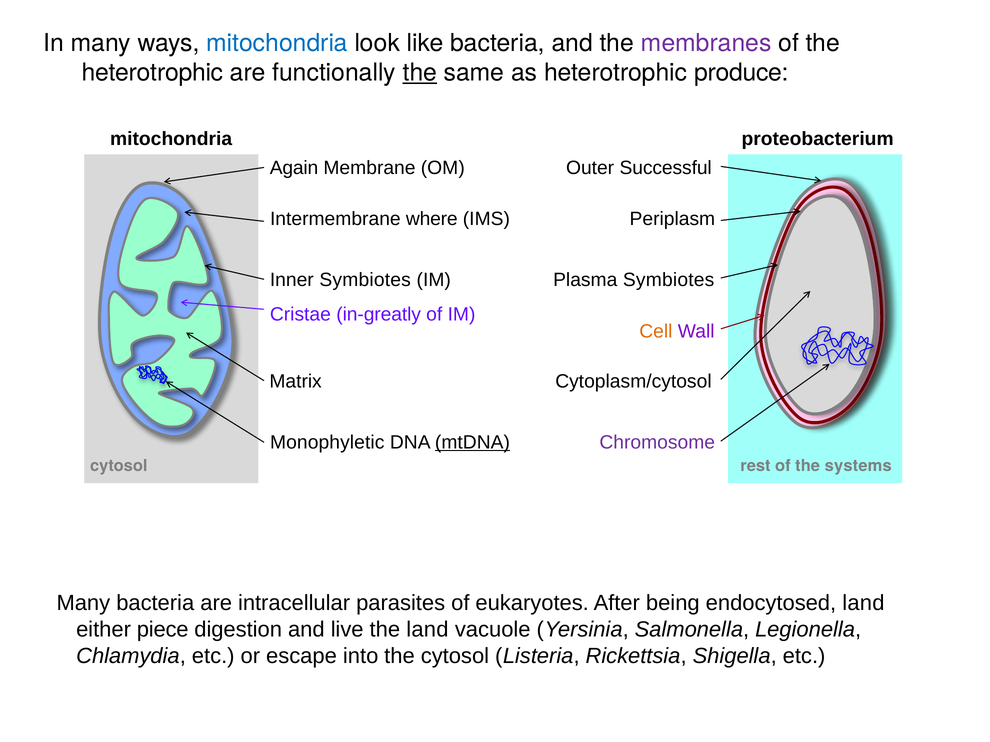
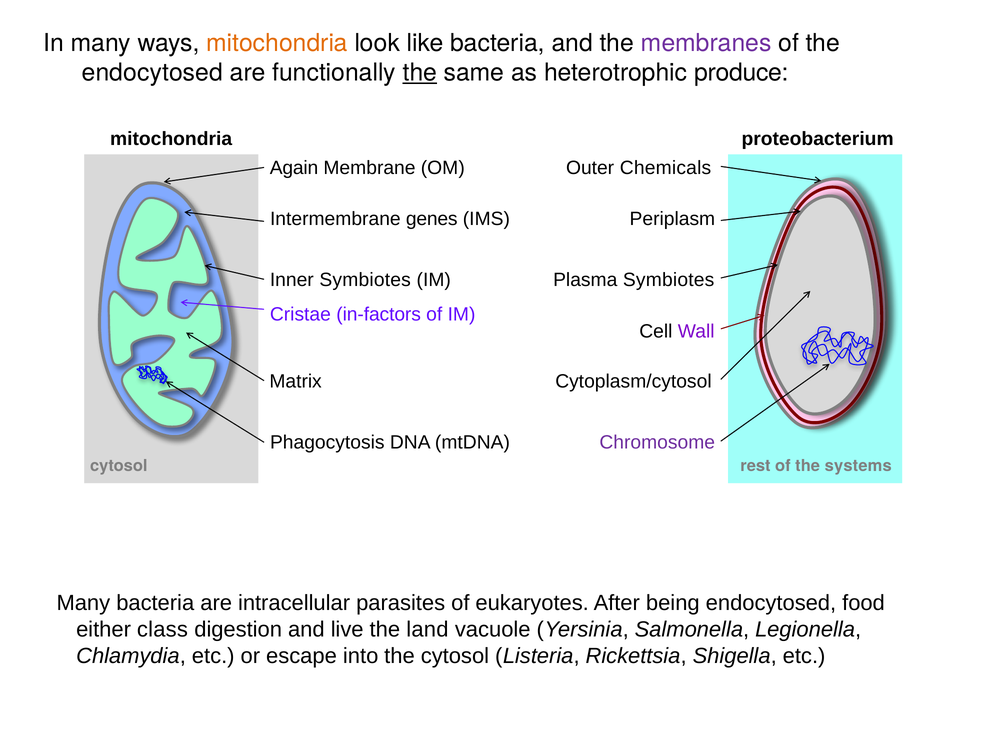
mitochondria colour: blue -> orange (277, 43)
heterotrophic: heterotrophic -> endocytosed (152, 73)
Successful: Successful -> Chemicals (666, 168)
where: where -> genes (432, 219)
in-greatly: in-greatly -> in-factors (379, 315)
Cell colour: orange -> black (656, 332)
Monophyletic: Monophyletic -> Phagocytosis (327, 443)
mtDNA underline: present -> none (472, 443)
endocytosed land: land -> food (864, 603)
piece: piece -> class (162, 630)
